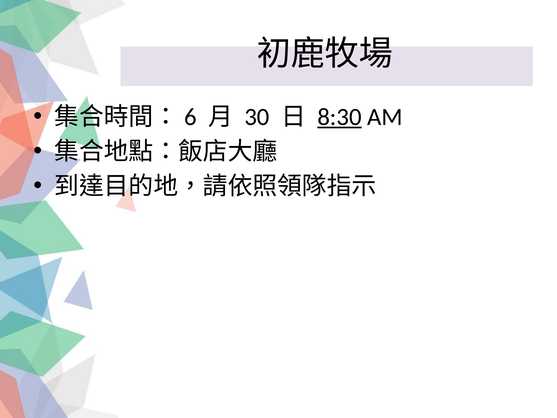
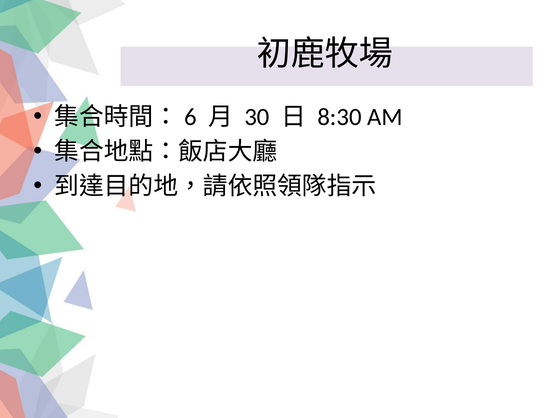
8:30 underline: present -> none (339, 117)
